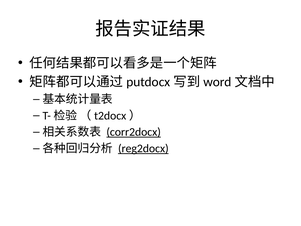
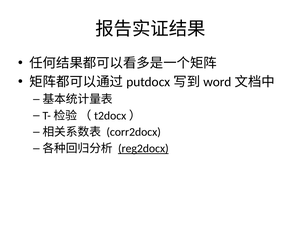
corr2docx underline: present -> none (134, 132)
